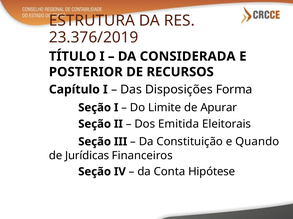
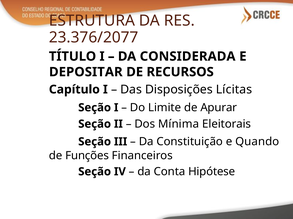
23.376/2019: 23.376/2019 -> 23.376/2077 (94, 37)
POSTERIOR: POSTERIOR -> DEPOSITAR (86, 72)
Forma: Forma -> Lícitas (234, 90)
Emitida: Emitida -> Mínima (179, 124)
Jurídicas: Jurídicas -> Funções (87, 156)
